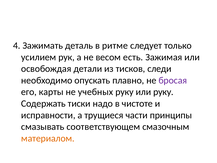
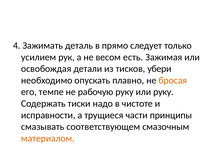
ритме: ритме -> прямо (115, 46)
следи: следи -> убери (159, 69)
бросая colour: purple -> orange (173, 80)
карты: карты -> темпе (51, 92)
учебных: учебных -> рабочую (96, 92)
